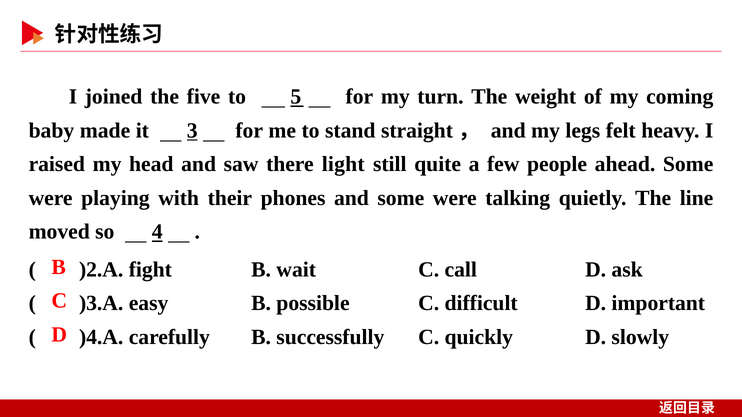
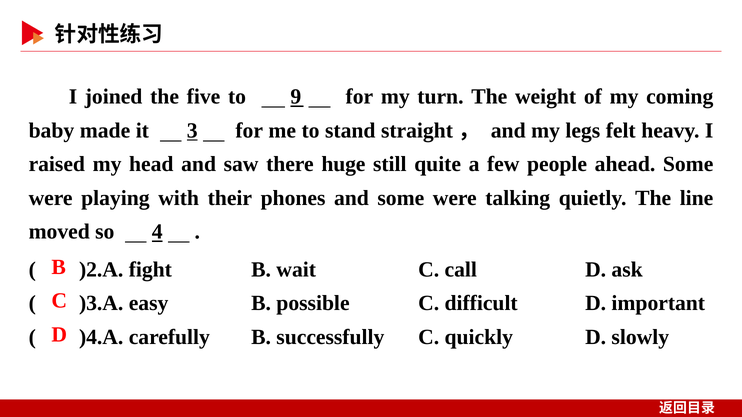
5: 5 -> 9 (296, 97)
light: light -> huge (343, 164)
